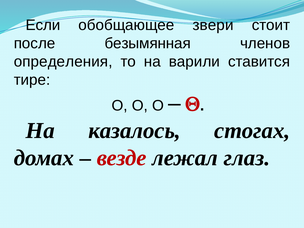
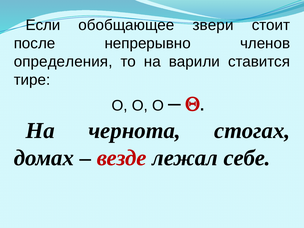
безымянная: безымянная -> непрерывно (148, 43)
казалось: казалось -> чернота (134, 131)
глаз: глаз -> себе (247, 158)
